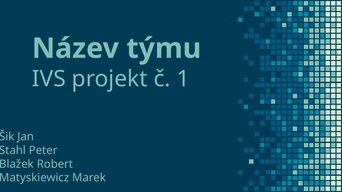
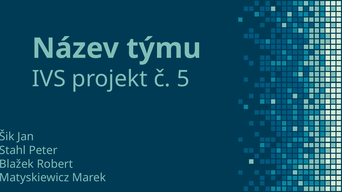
1: 1 -> 5 (183, 79)
